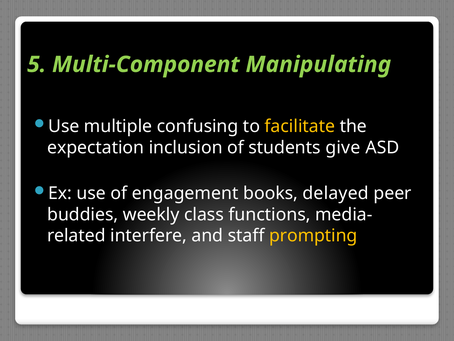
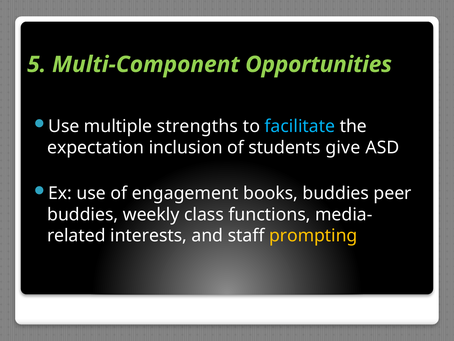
Manipulating: Manipulating -> Opportunities (319, 64)
confusing: confusing -> strengths (197, 126)
facilitate colour: yellow -> light blue (300, 126)
books delayed: delayed -> buddies (336, 193)
interfere: interfere -> interests (149, 235)
